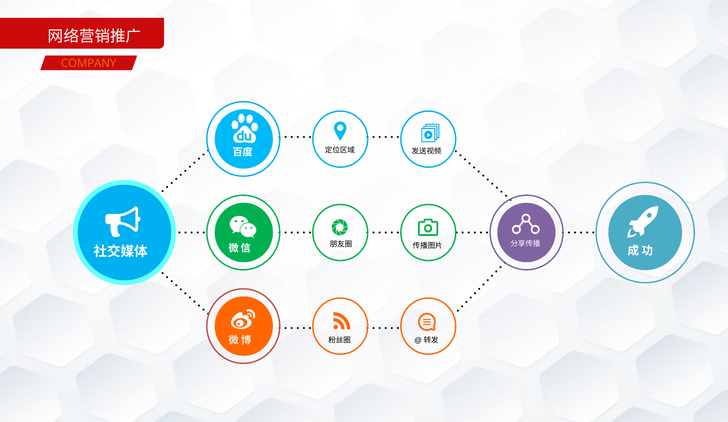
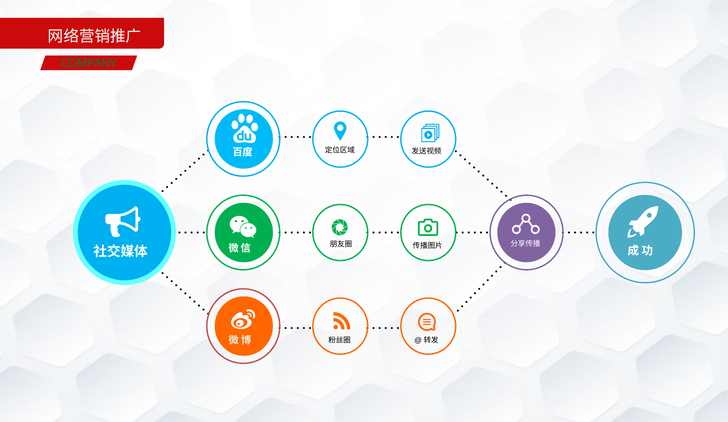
COMPANY colour: orange -> green (89, 64)
